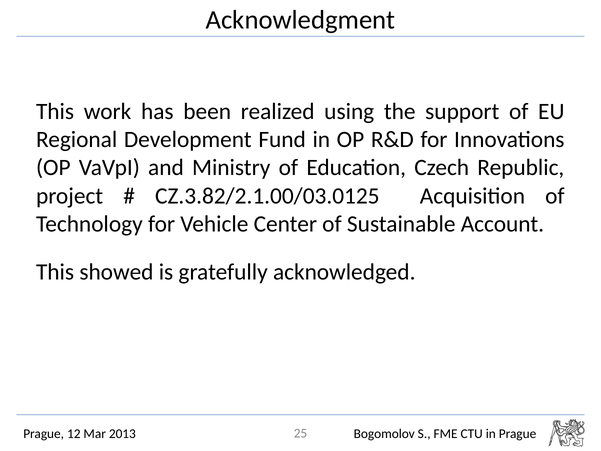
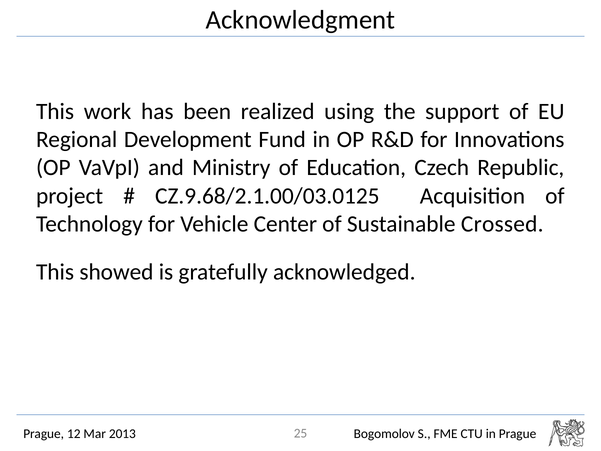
CZ.3.82/2.1.00/03.0125: CZ.3.82/2.1.00/03.0125 -> CZ.9.68/2.1.00/03.0125 (267, 196)
Account: Account -> Crossed (502, 224)
